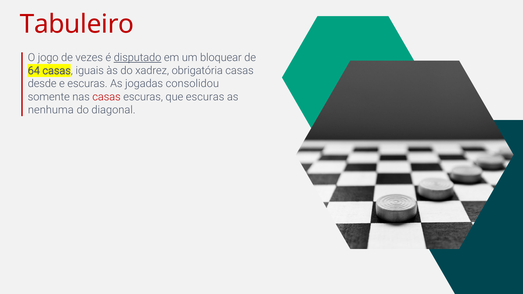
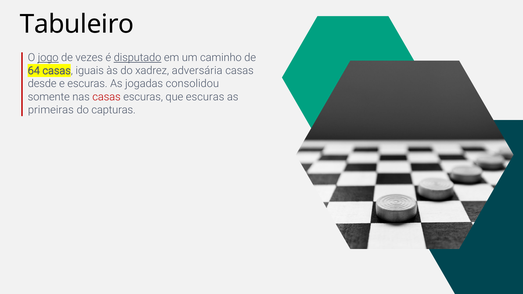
Tabuleiro colour: red -> black (77, 24)
jogo underline: none -> present (48, 58)
bloquear: bloquear -> caminho (221, 58)
obrigatória: obrigatória -> adversária (197, 71)
nenhuma: nenhuma -> primeiras (51, 110)
diagonal: diagonal -> capturas (114, 110)
